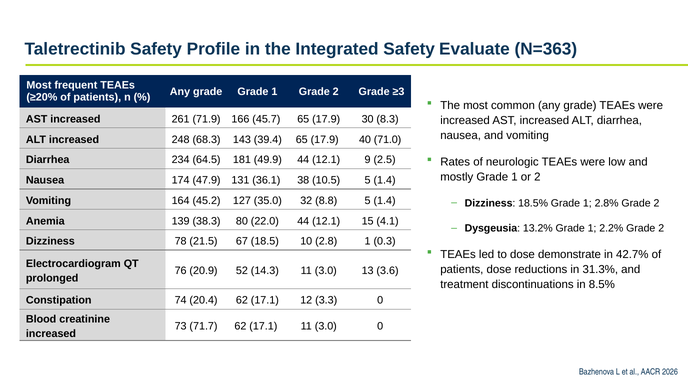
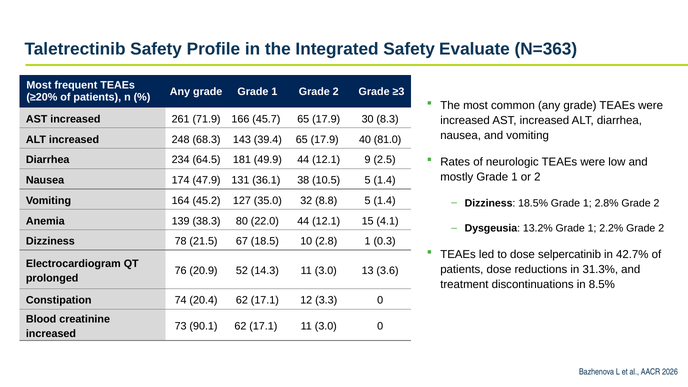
71.0: 71.0 -> 81.0 (388, 140)
demonstrate: demonstrate -> selpercatinib (570, 254)
71.7: 71.7 -> 90.1 (204, 326)
